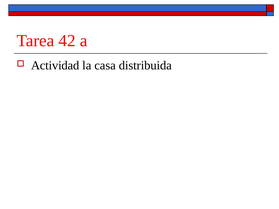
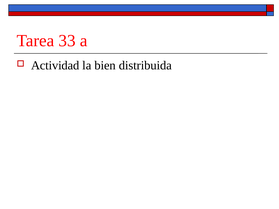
42: 42 -> 33 (67, 41)
casa: casa -> bien (105, 66)
